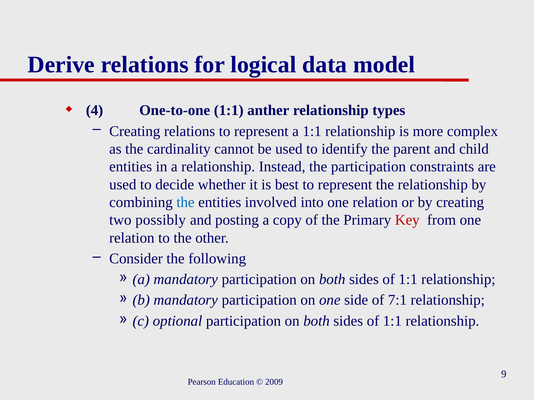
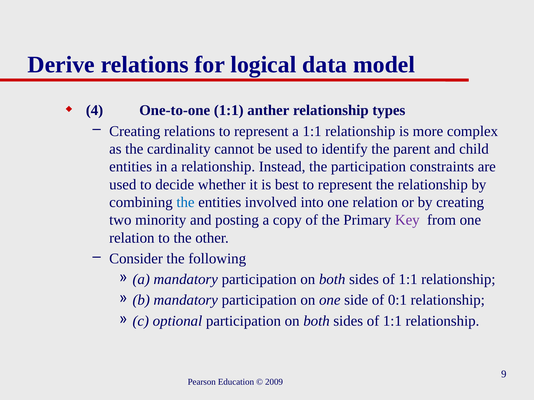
possibly: possibly -> minority (161, 220)
Key colour: red -> purple (407, 220)
7:1: 7:1 -> 0:1 (397, 300)
